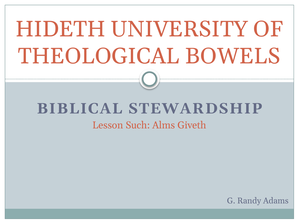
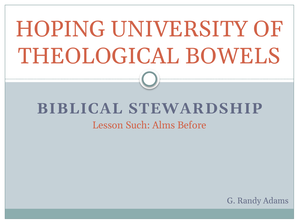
HIDETH: HIDETH -> HOPING (60, 29)
Giveth: Giveth -> Before (192, 125)
